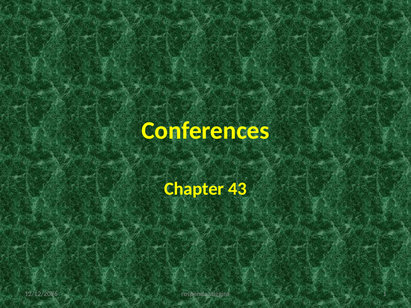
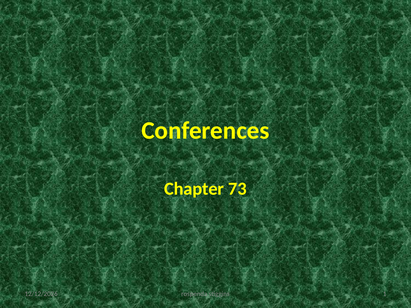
43: 43 -> 73 (238, 189)
